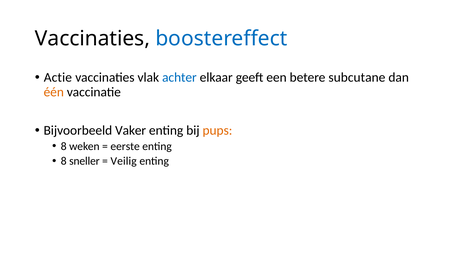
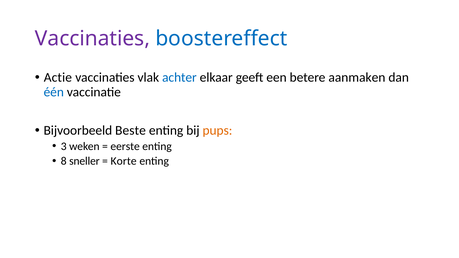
Vaccinaties colour: black -> purple (92, 39)
subcutane: subcutane -> aanmaken (357, 78)
één colour: orange -> blue (54, 92)
Vaker: Vaker -> Beste (131, 131)
8: 8 -> 3 (64, 146)
Veilig: Veilig -> Korte (124, 161)
